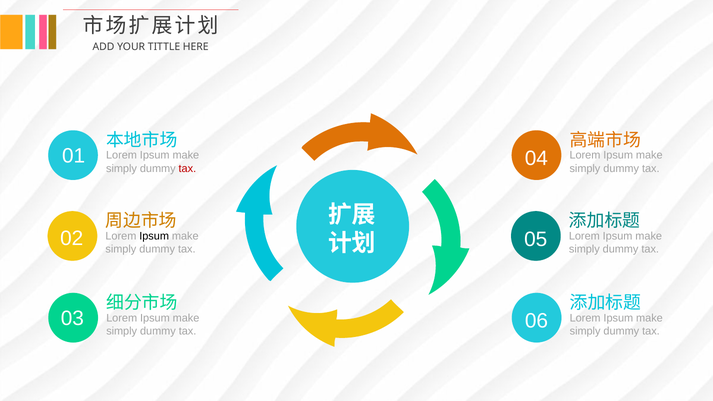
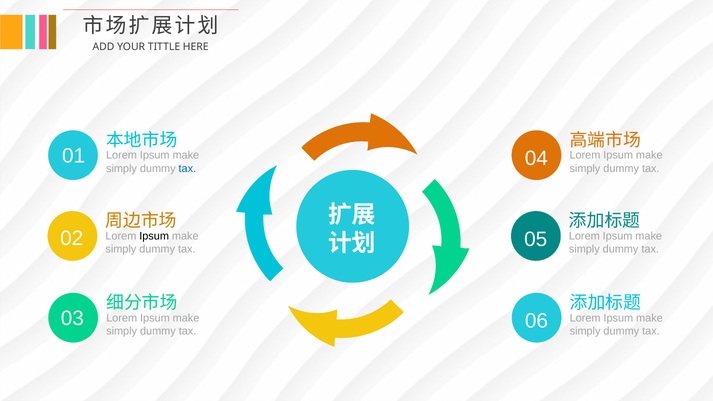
tax colour: red -> blue (187, 168)
